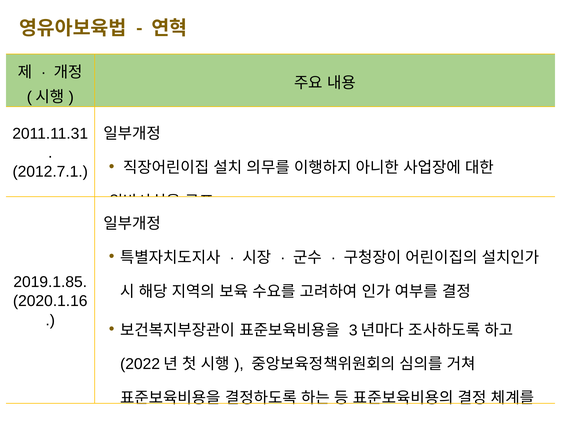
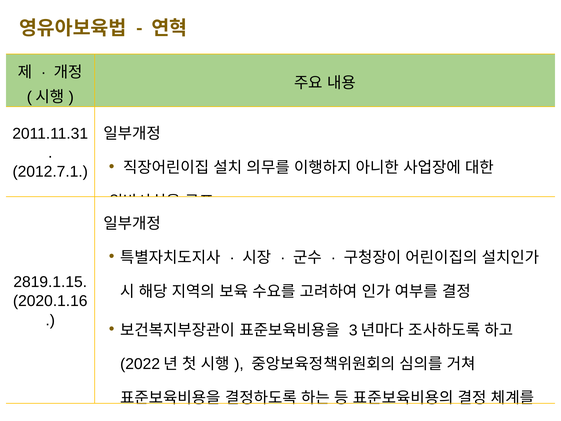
2019.1.85: 2019.1.85 -> 2819.1.15 (50, 282)
